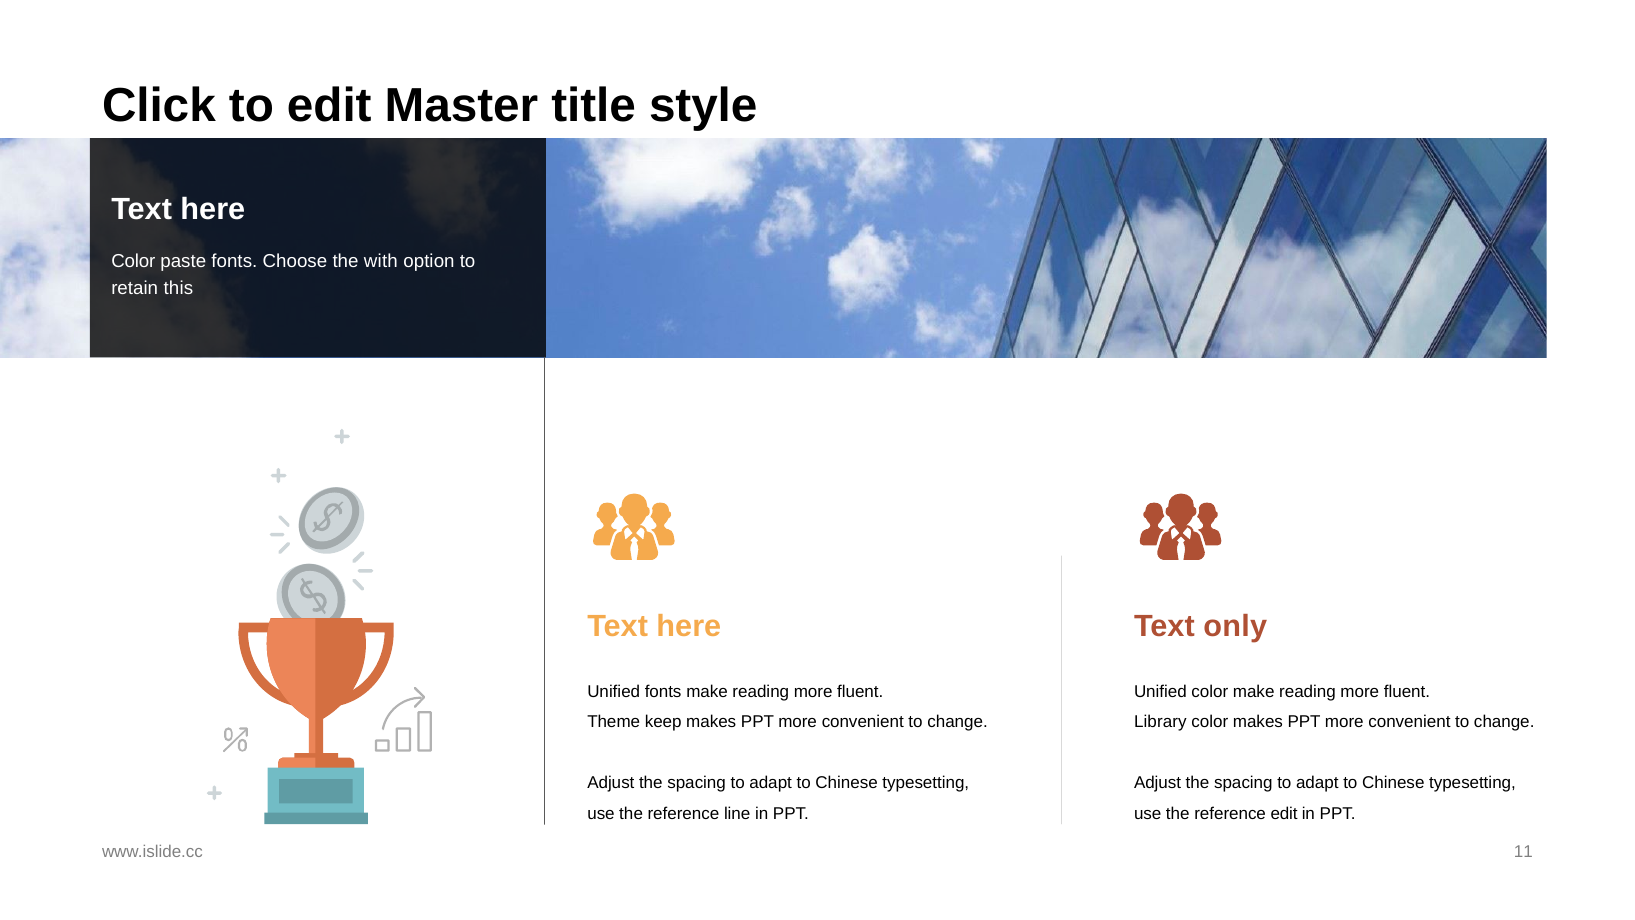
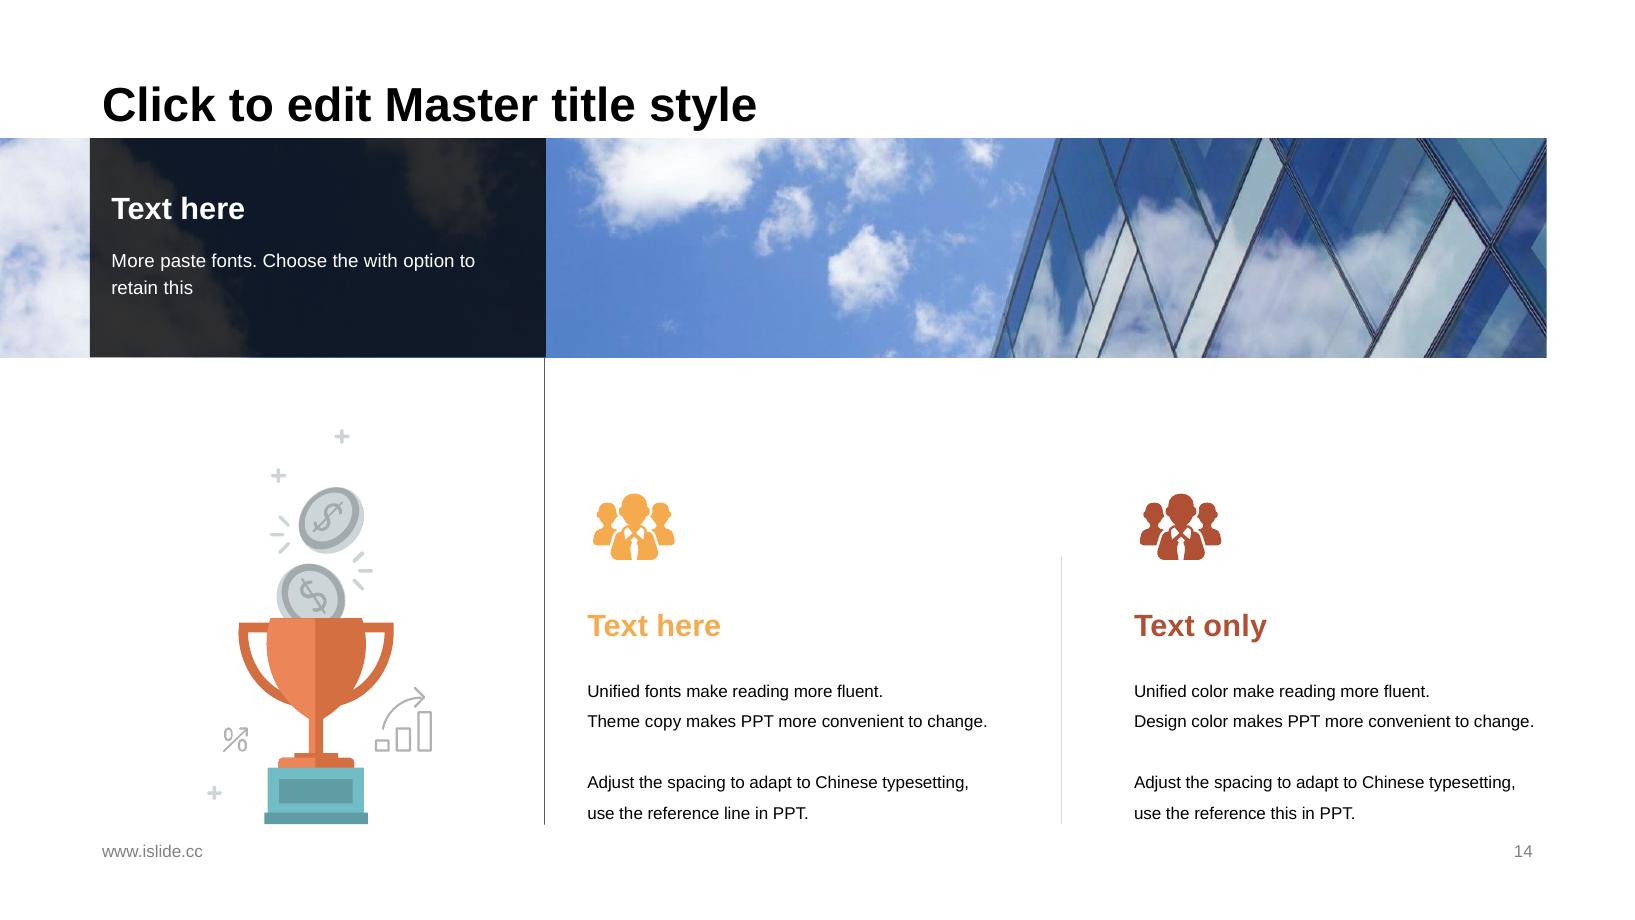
Color: Color -> More (133, 261)
keep: keep -> copy (663, 722)
Library: Library -> Design (1160, 722)
reference edit: edit -> this (1284, 813)
11: 11 -> 14 (1523, 852)
